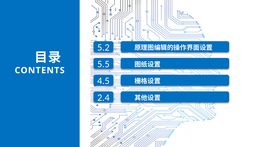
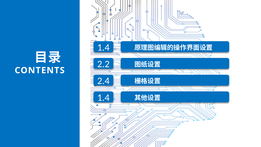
5.2: 5.2 -> 1.4 (103, 47)
5.5: 5.5 -> 2.2 (103, 64)
4.5: 4.5 -> 2.4 (103, 81)
2.4: 2.4 -> 1.4 (103, 97)
